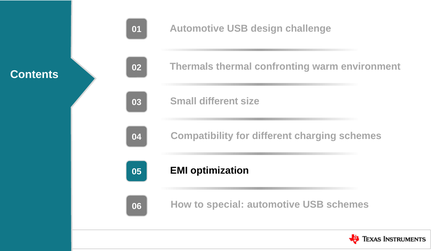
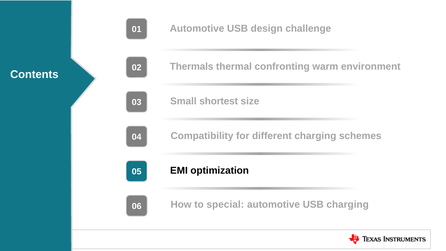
Small different: different -> shortest (219, 101)
USB schemes: schemes -> charging (348, 204)
